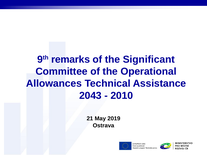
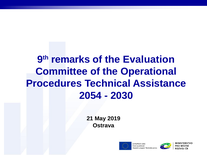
Significant: Significant -> Evaluation (149, 59)
Allowances: Allowances -> Procedures (54, 84)
2043: 2043 -> 2054 (90, 96)
2010: 2010 -> 2030 (122, 96)
